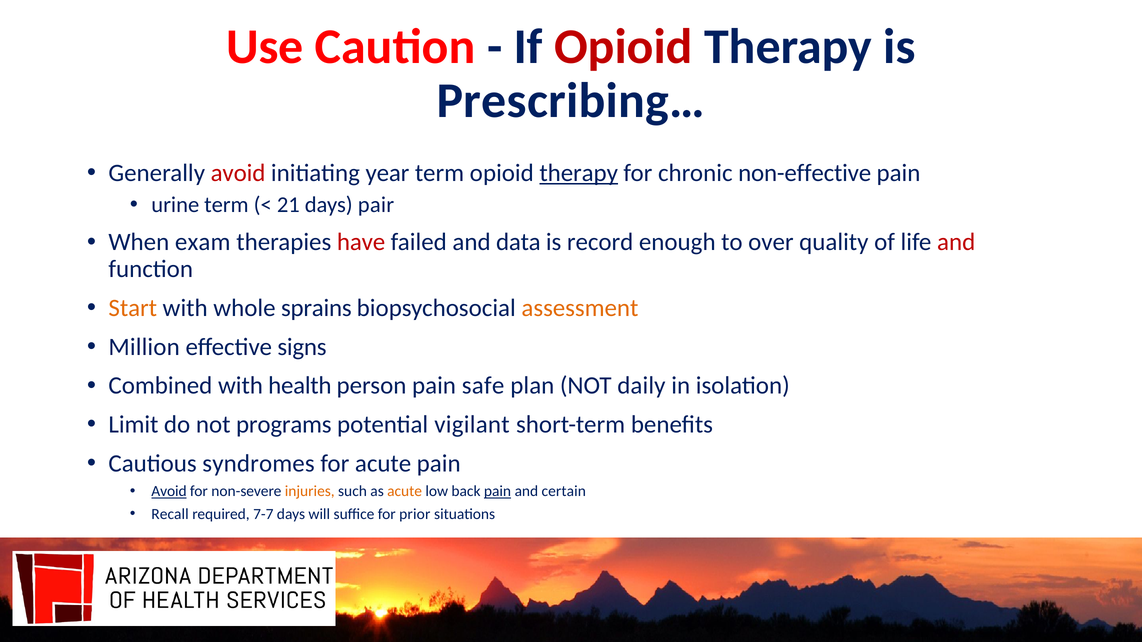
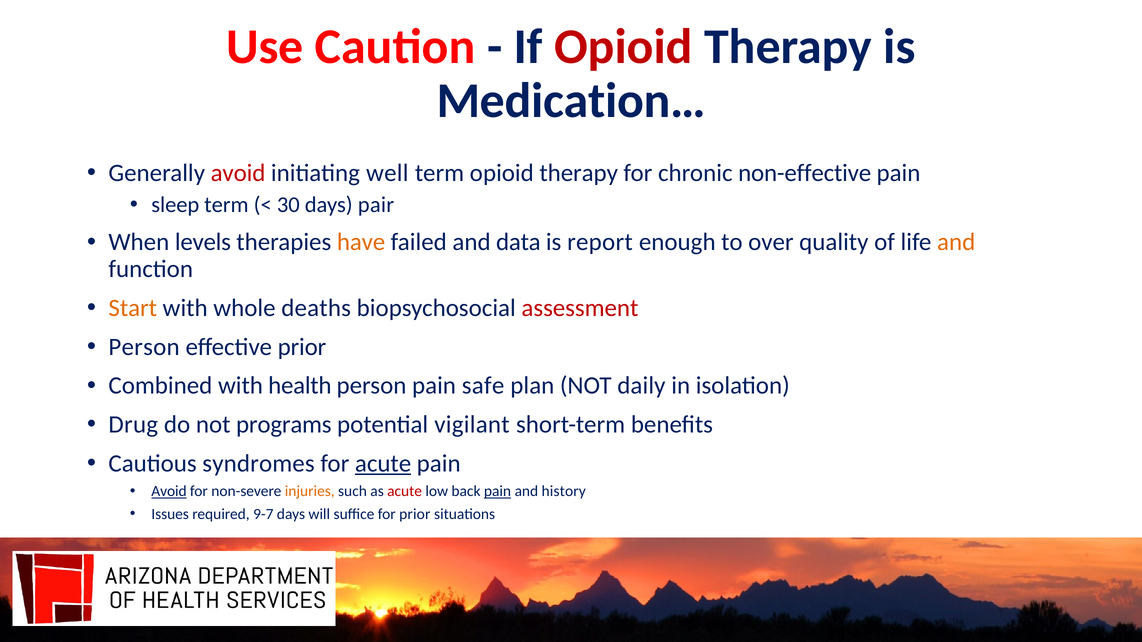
Prescribing…: Prescribing… -> Medication… (571, 101)
year: year -> well (387, 173)
therapy underline: present -> none (579, 173)
urine: urine -> sleep (175, 205)
21: 21 -> 30 (288, 205)
exam: exam -> levels (203, 242)
have colour: red -> orange (361, 242)
record: record -> report (600, 242)
and colour: red -> orange (956, 242)
sprains: sprains -> deaths (316, 308)
assessment colour: orange -> red (580, 308)
Million: Million -> Person (144, 347)
effective signs: signs -> prior (302, 347)
Limit: Limit -> Drug (133, 425)
acute underline: none -> present (383, 464)
acute colour: orange -> red (405, 492)
certain: certain -> history (564, 492)
Recall: Recall -> Issues (170, 514)
7-7: 7-7 -> 9-7 (263, 514)
